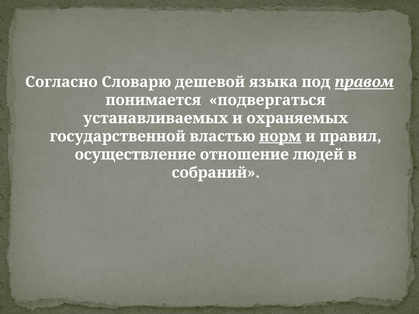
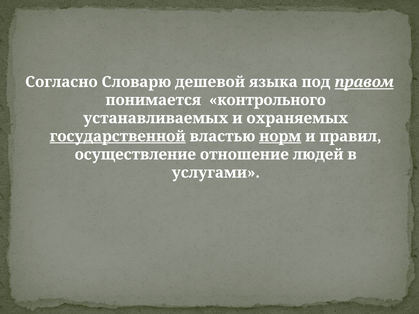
подвергаться: подвергаться -> контрольного (267, 100)
государственной underline: none -> present (118, 136)
собраний: собраний -> услугами (216, 173)
